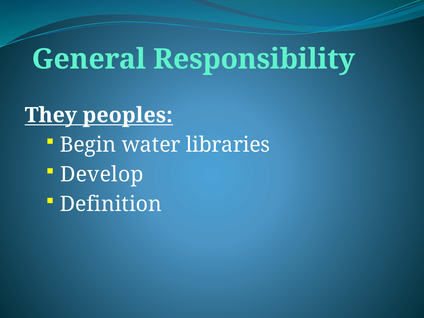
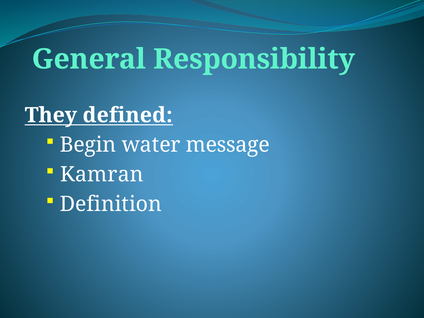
peoples: peoples -> defined (128, 115)
libraries: libraries -> message (228, 145)
Develop: Develop -> Kamran (102, 175)
